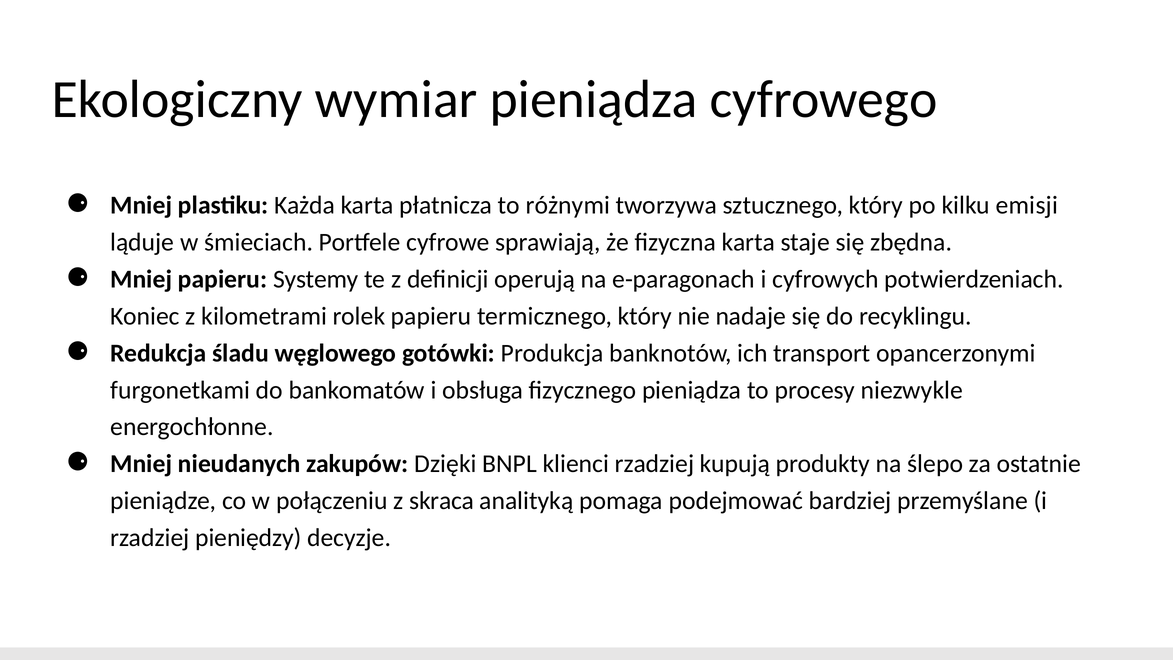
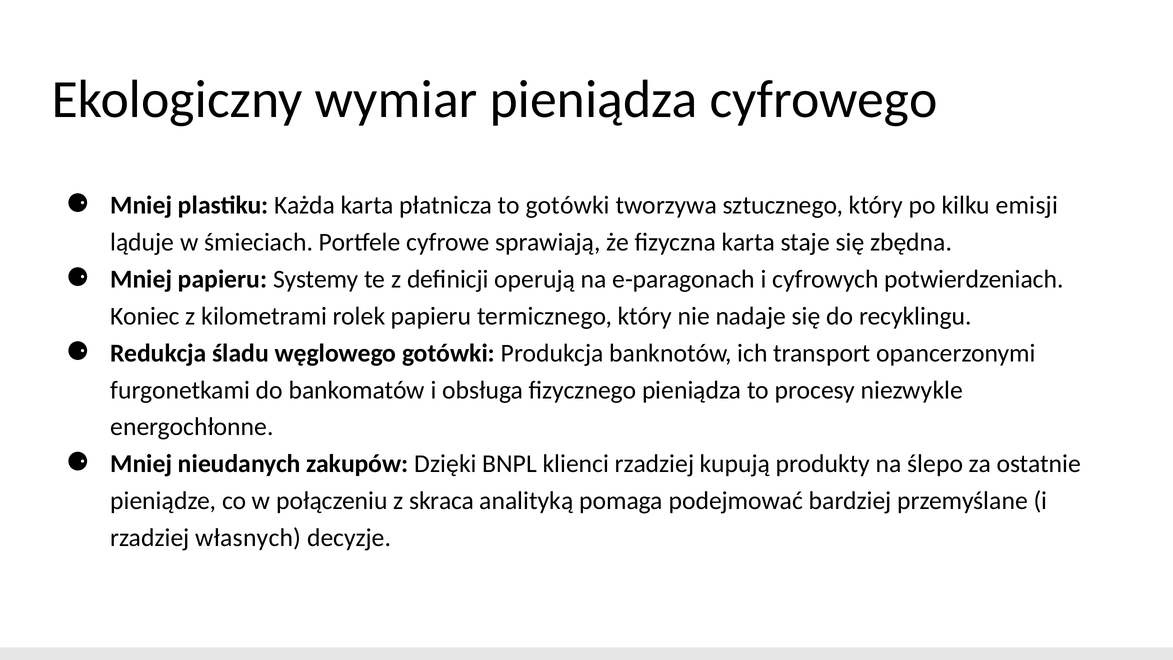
to różnymi: różnymi -> gotówki (568, 205)
pieniędzy: pieniędzy -> własnych (248, 538)
